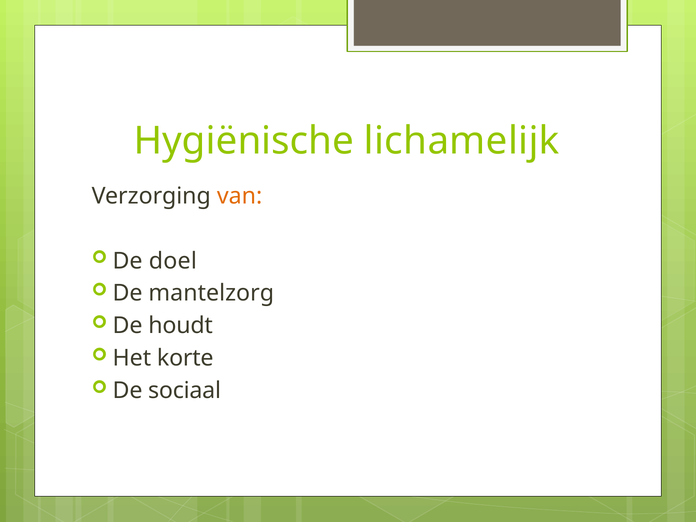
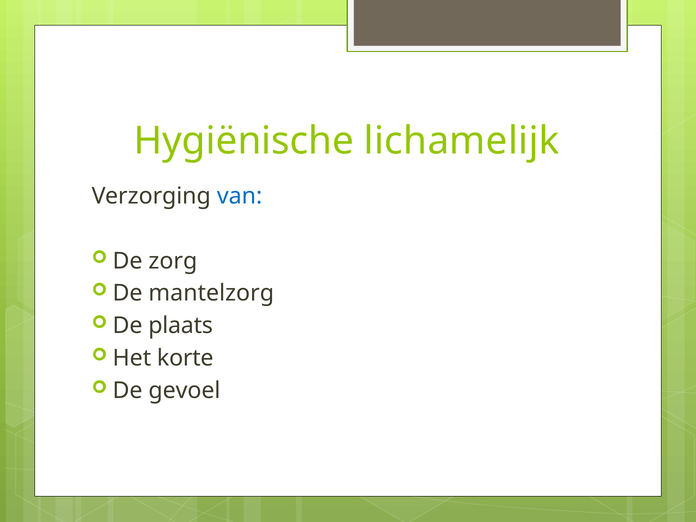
van colour: orange -> blue (240, 196)
doel: doel -> zorg (173, 261)
houdt: houdt -> plaats (181, 326)
sociaal: sociaal -> gevoel (184, 391)
